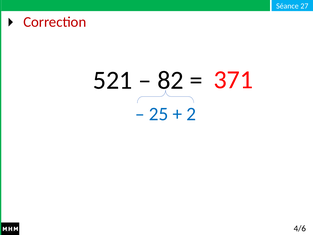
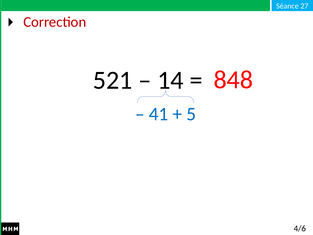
82: 82 -> 14 (170, 80)
371: 371 -> 848 (233, 80)
25: 25 -> 41 (159, 114)
2: 2 -> 5 (191, 114)
